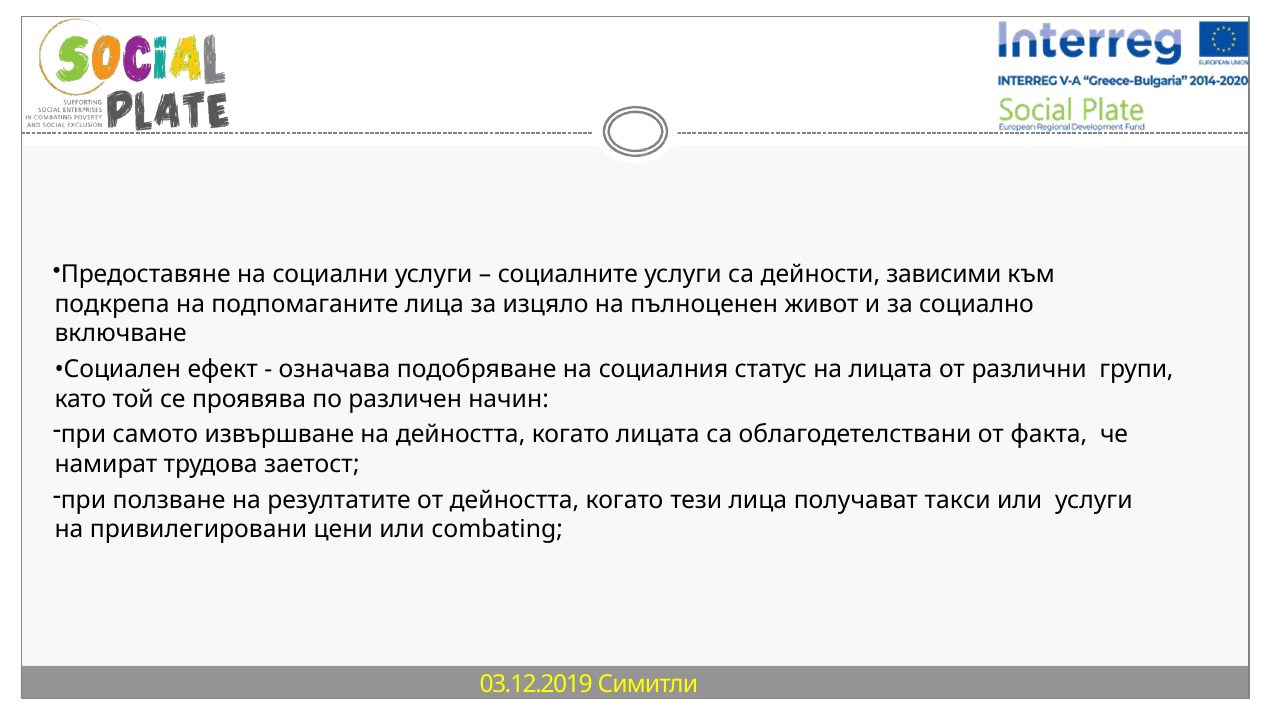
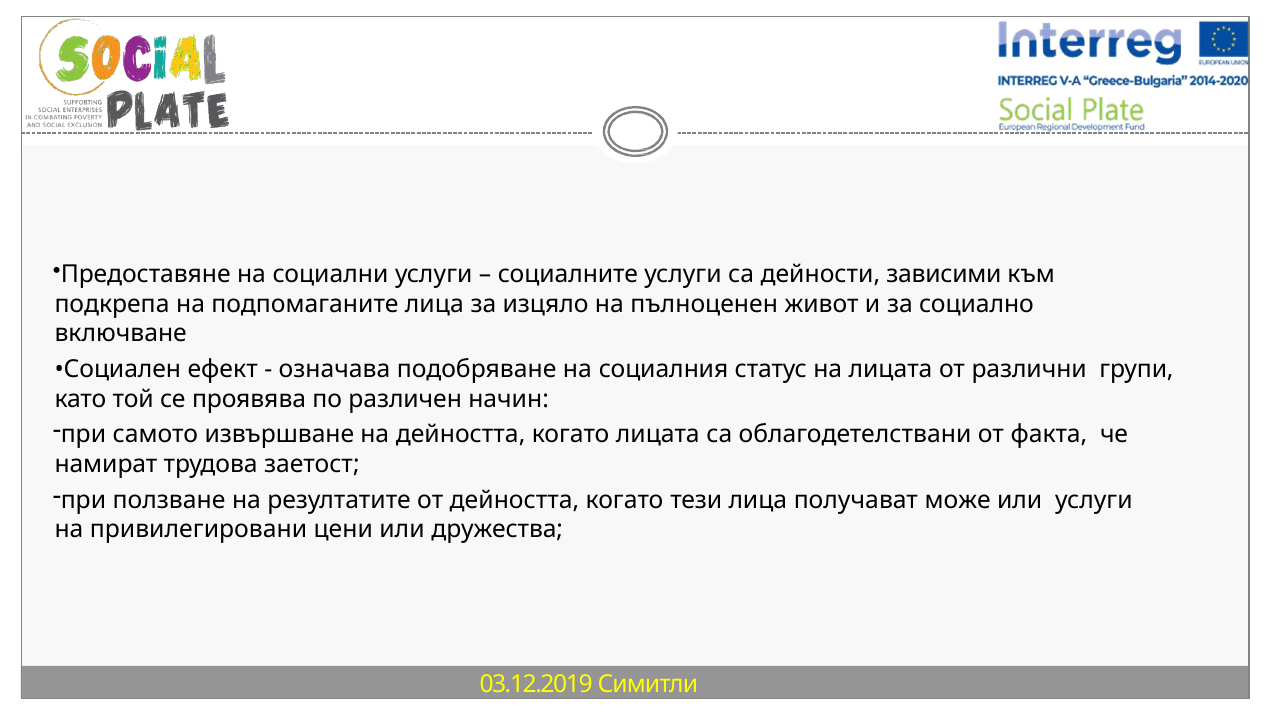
такси: такси -> може (958, 500)
combating: combating -> дружества (497, 530)
